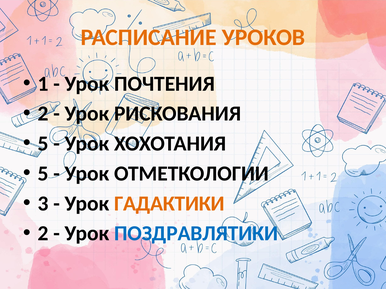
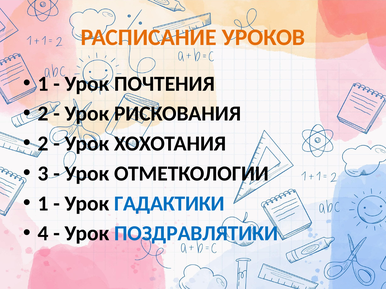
5: 5 -> 2 (43, 144)
5: 5 -> 3 (43, 174)
3: 3 -> 1 (43, 204)
ГАДАКТИКИ colour: orange -> blue (169, 204)
2: 2 -> 4 (43, 234)
